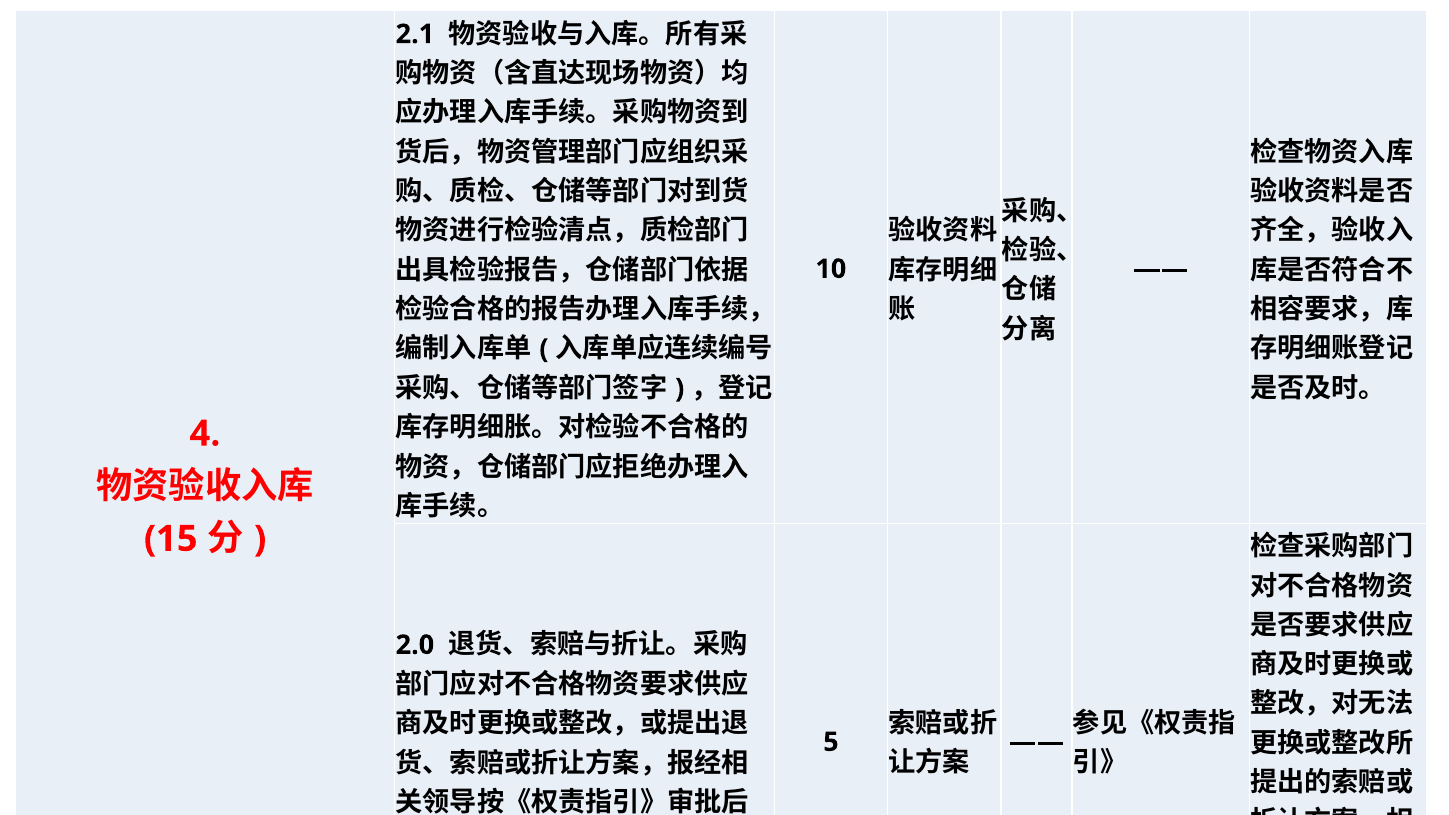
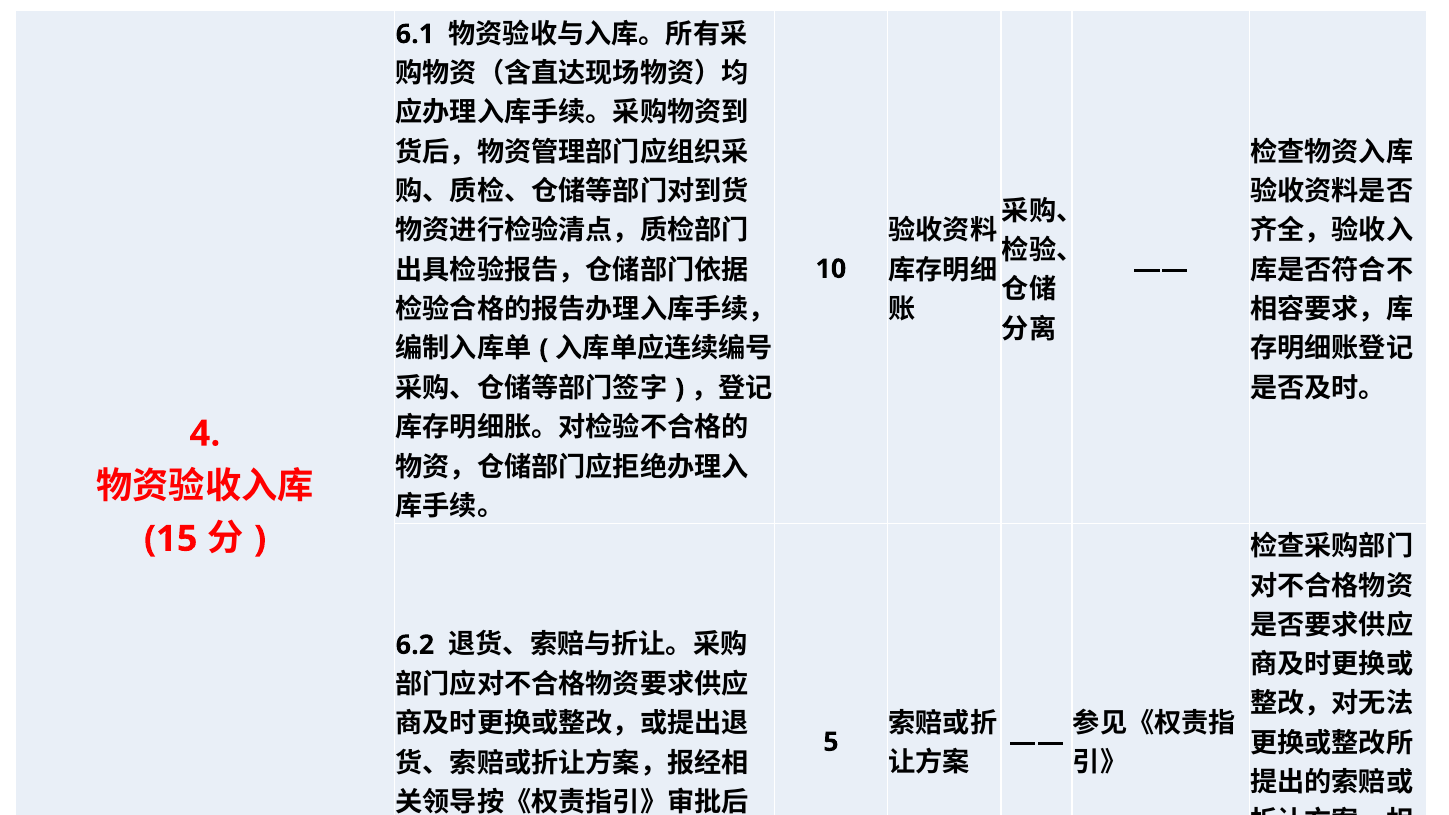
2.1: 2.1 -> 6.1 (415, 34)
2.0: 2.0 -> 6.2 (415, 645)
